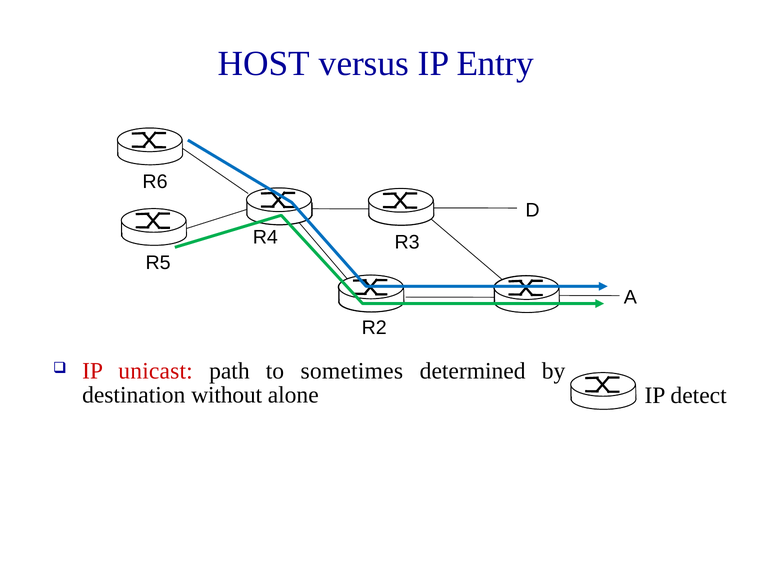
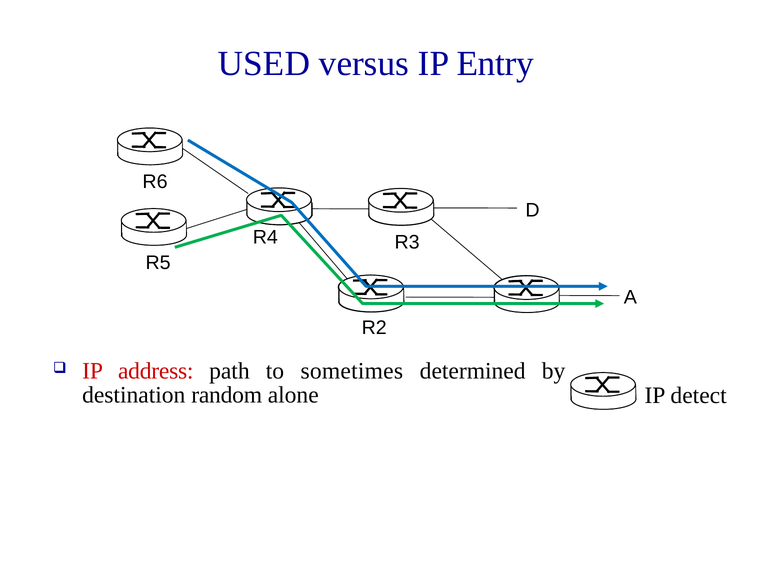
HOST: HOST -> USED (264, 64)
unicast: unicast -> address (156, 371)
without: without -> random (227, 395)
